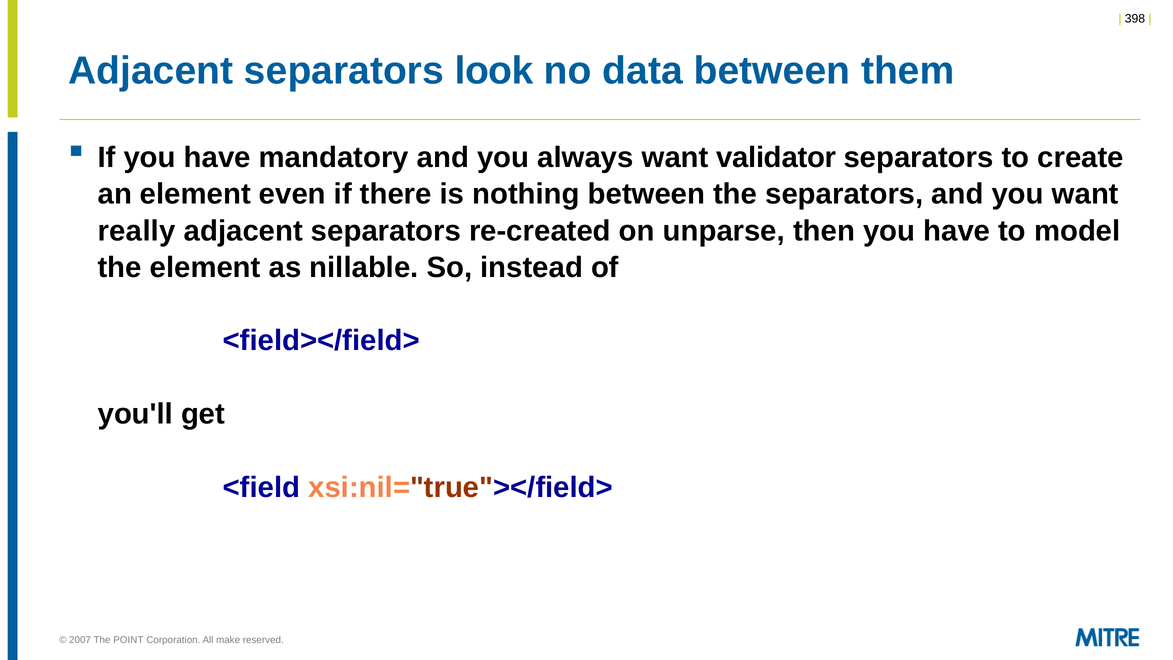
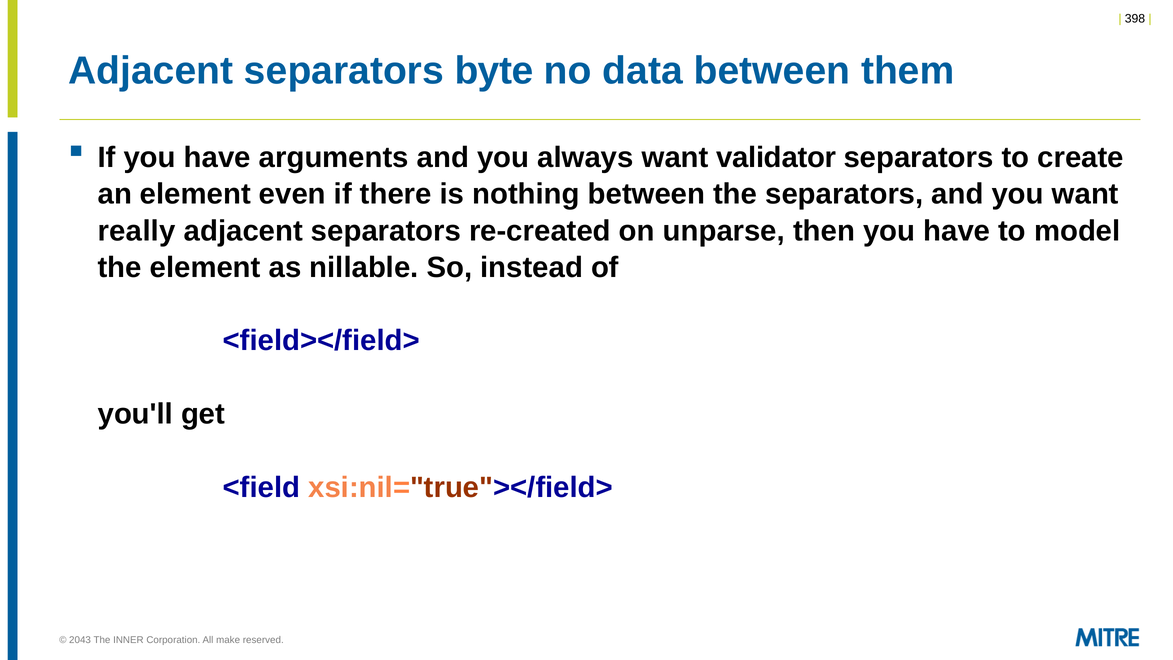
look: look -> byte (494, 71)
mandatory: mandatory -> arguments (334, 157)
2007: 2007 -> 2043 (80, 640)
POINT: POINT -> INNER (128, 640)
